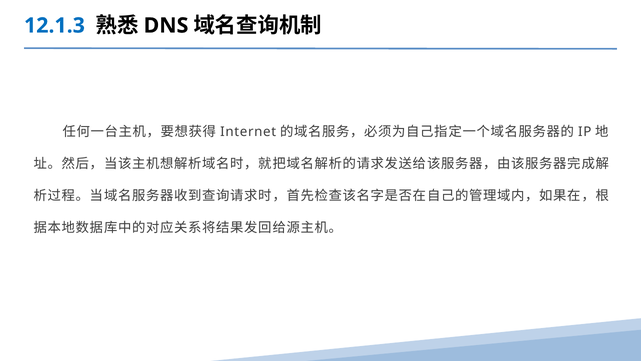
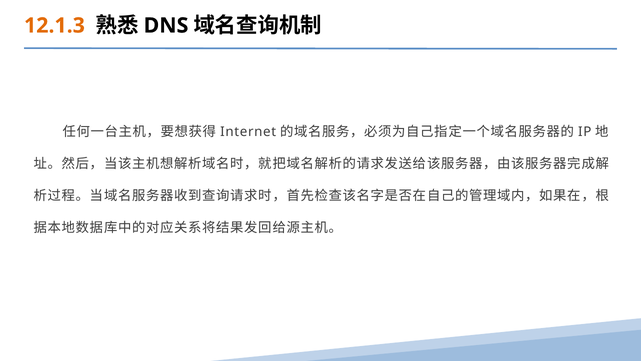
12.1.3 colour: blue -> orange (54, 26)
